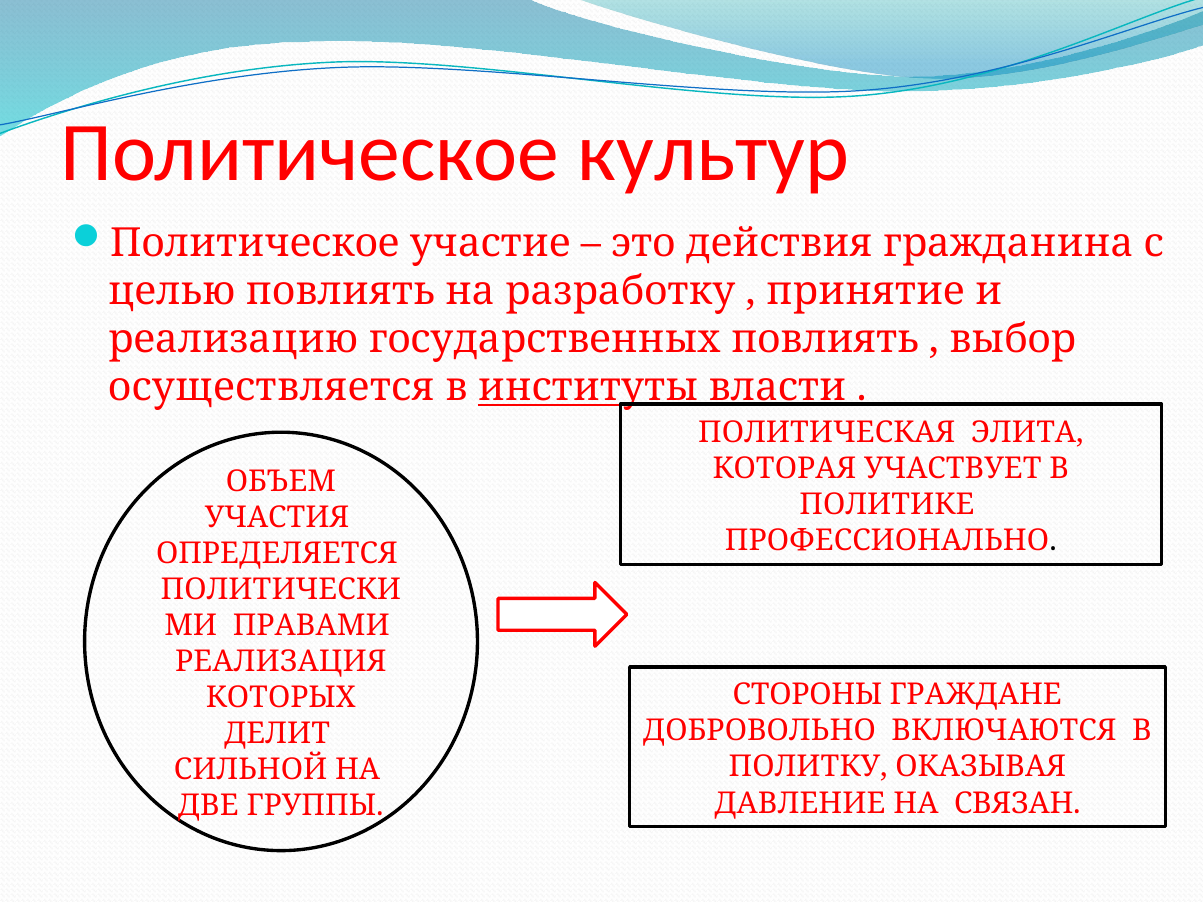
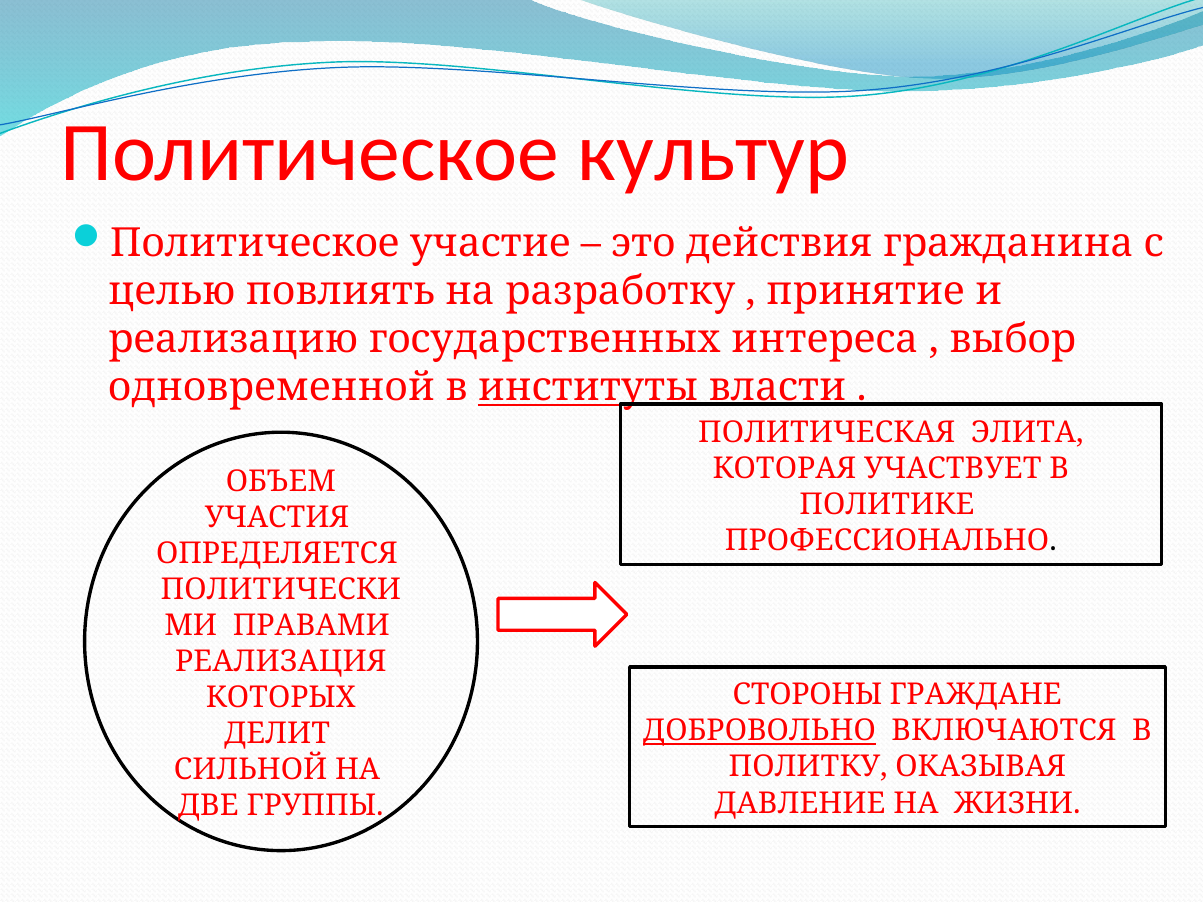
государственных повлиять: повлиять -> интереса (825, 340)
осуществляется: осуществляется -> одновременной (272, 388)
ДОБРОВОЛЬНО underline: none -> present (759, 731)
СВЯЗАН: СВЯЗАН -> ЖИЗНИ (1017, 803)
